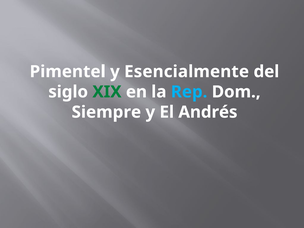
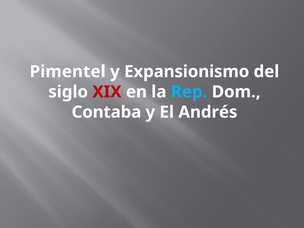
Esencialmente: Esencialmente -> Expansionismo (187, 72)
XIX colour: green -> red (107, 92)
Siempre: Siempre -> Contaba (106, 112)
